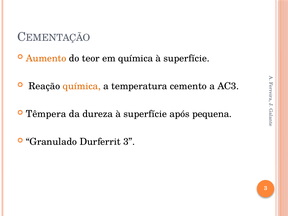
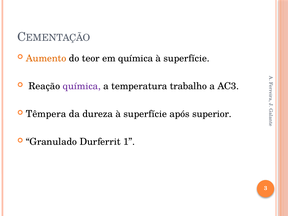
química colour: orange -> purple (82, 86)
cemento: cemento -> trabalho (188, 86)
pequena: pequena -> superior (212, 114)
Durferrit 3: 3 -> 1 (129, 142)
